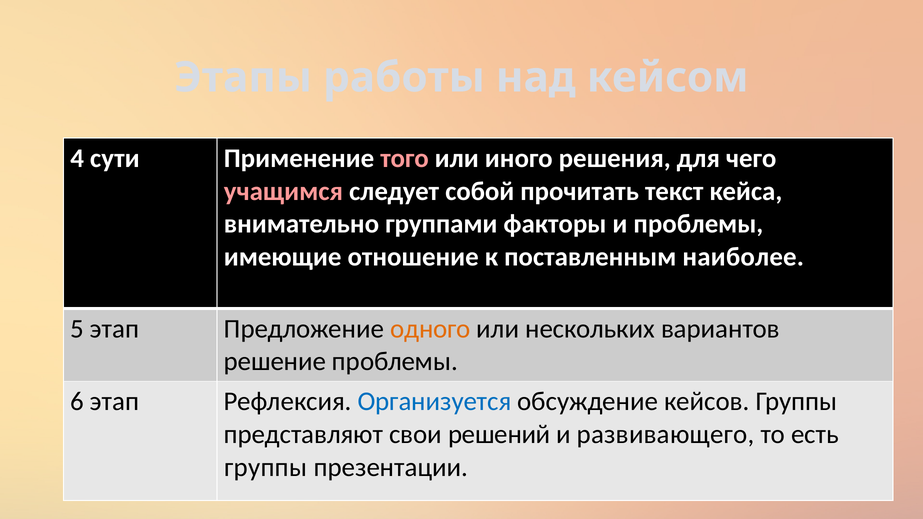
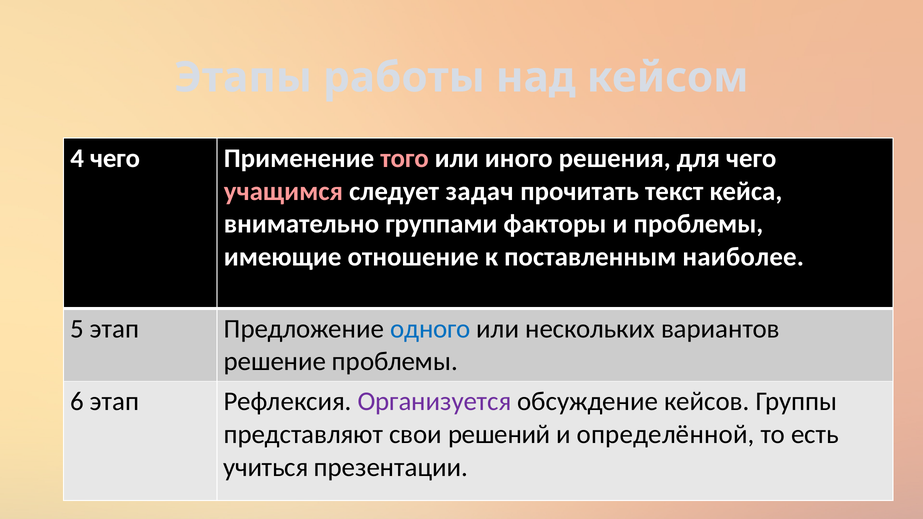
4 сути: сути -> чего (115, 158)
собой: собой -> задач (480, 191)
одного colour: orange -> blue (430, 329)
Организуется colour: blue -> purple (434, 402)
развивающего: развивающего -> определённой (666, 434)
группы: группы -> учиться (266, 467)
